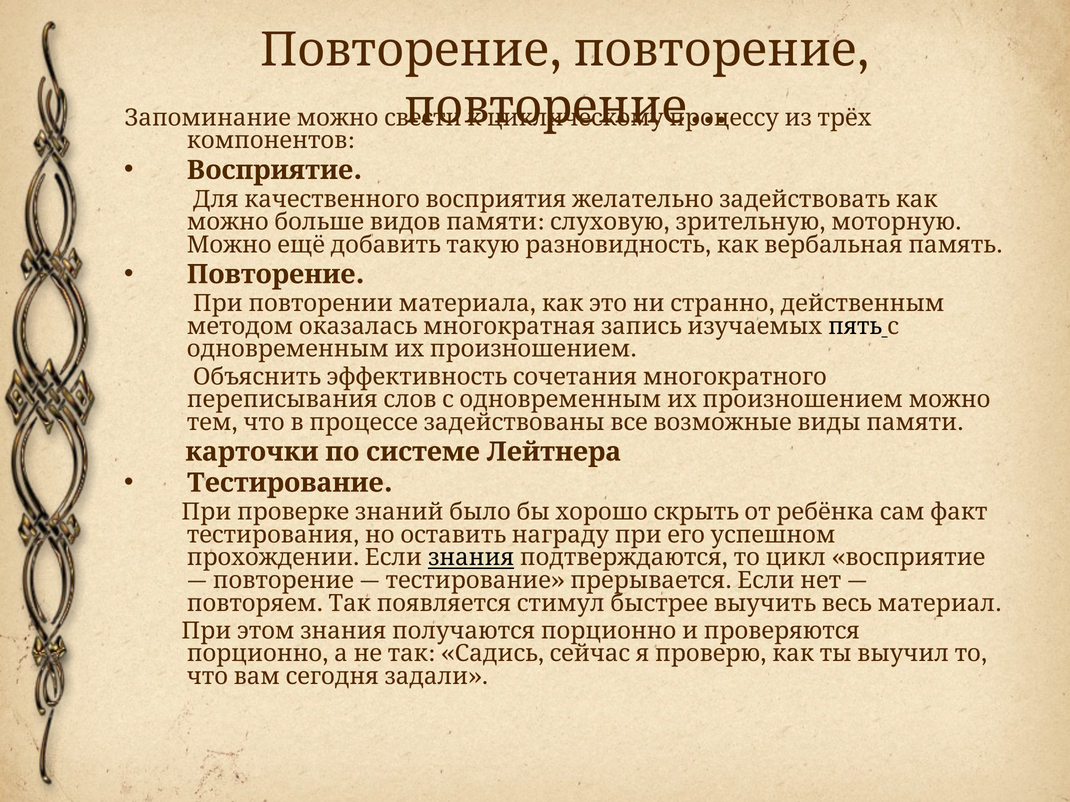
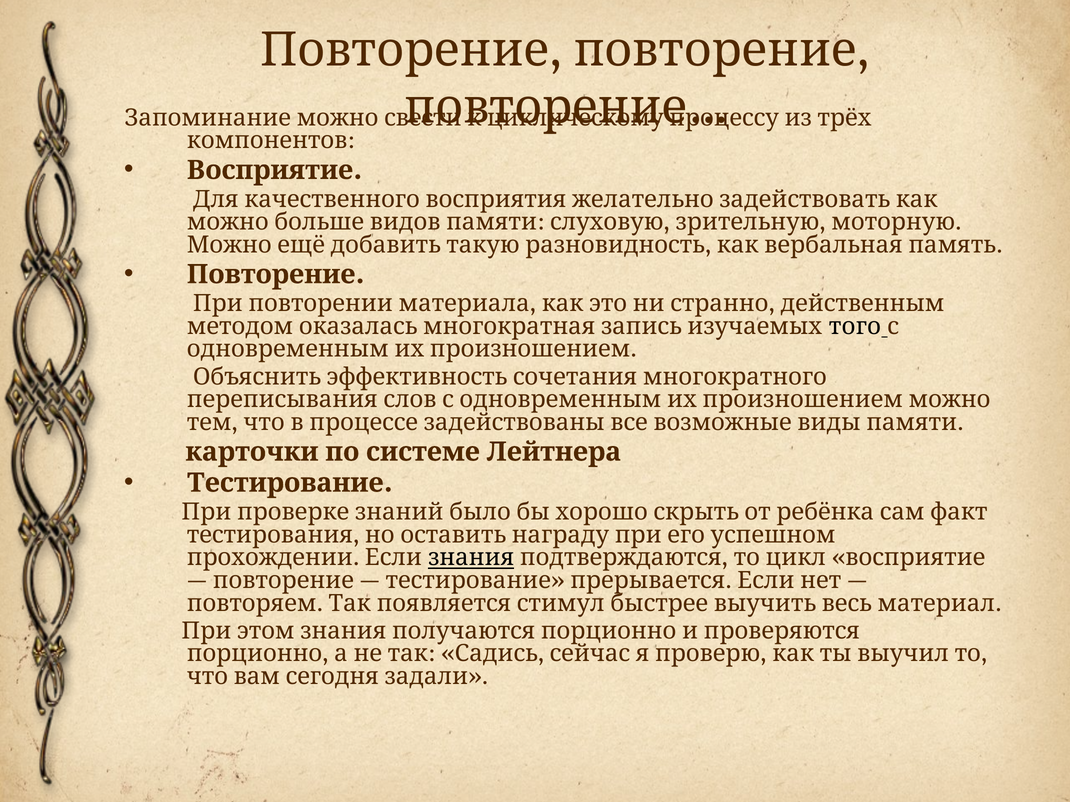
пять: пять -> того (855, 327)
